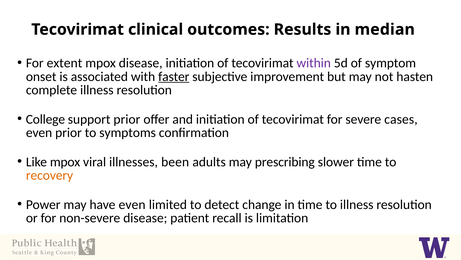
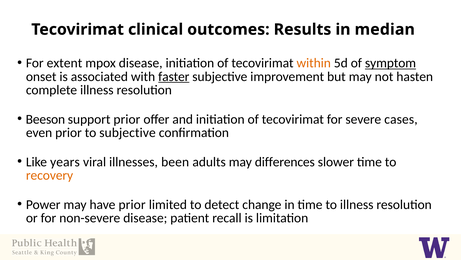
within colour: purple -> orange (314, 63)
symptom underline: none -> present (390, 63)
College: College -> Beeson (45, 119)
to symptoms: symptoms -> subjective (128, 132)
Like mpox: mpox -> years (65, 162)
prescribing: prescribing -> differences (285, 162)
have even: even -> prior (132, 204)
